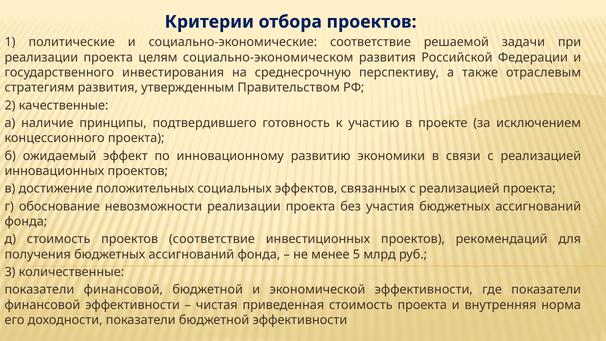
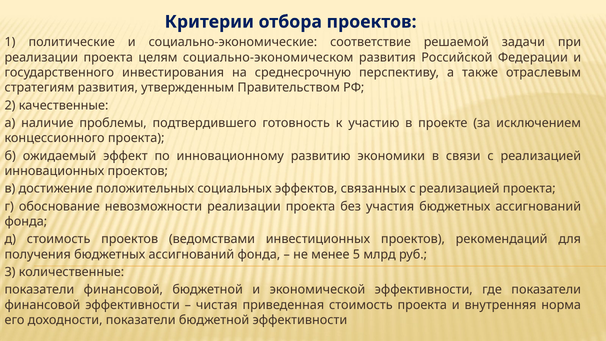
принципы: принципы -> проблемы (113, 123)
проектов соответствие: соответствие -> ведомствами (212, 239)
